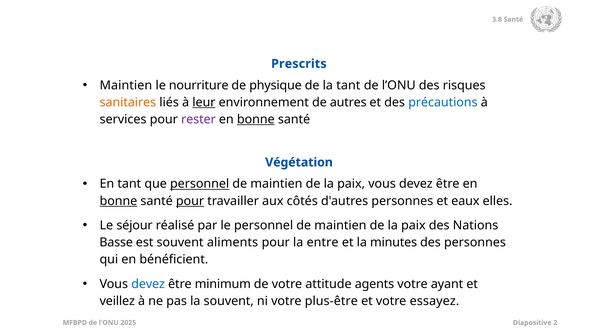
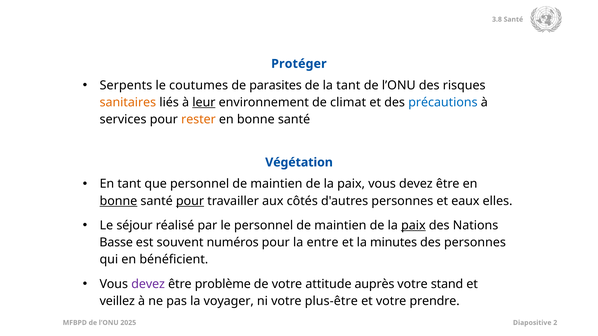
Prescrits: Prescrits -> Protéger (299, 64)
Maintien: Maintien -> Serpents (126, 85)
nourriture: nourriture -> coutumes (199, 85)
physique: physique -> parasites (276, 85)
autres: autres -> climat (348, 102)
rester colour: purple -> orange (198, 119)
bonne underline: present -> none (256, 119)
personnel underline: present -> none (200, 184)
paix underline: none -> present (413, 226)
aliments: aliments -> numéros (233, 243)
devez colour: blue -> purple (148, 284)
minimum: minimum -> problème (223, 284)
agents: agents -> auprès (374, 284)
ayant: ayant -> stand (447, 284)
la souvent: souvent -> voyager (229, 301)
essayez: essayez -> prendre (435, 301)
